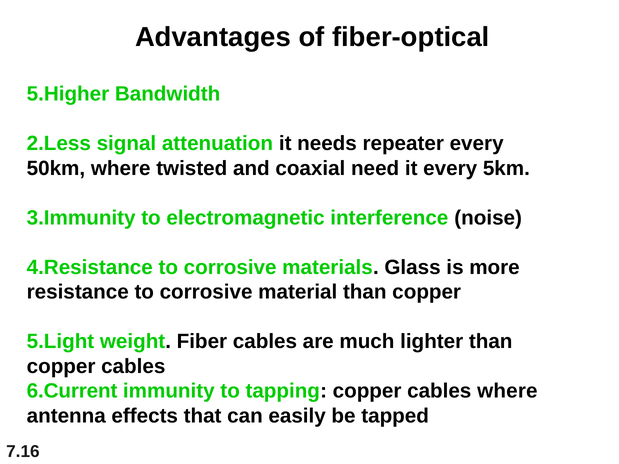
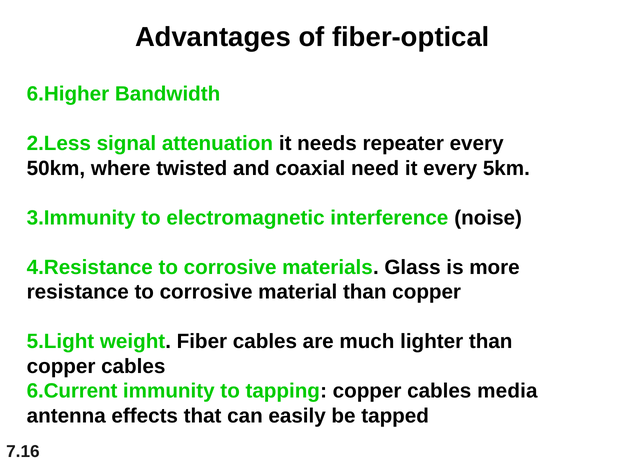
5.Higher: 5.Higher -> 6.Higher (68, 94)
cables where: where -> media (507, 391)
